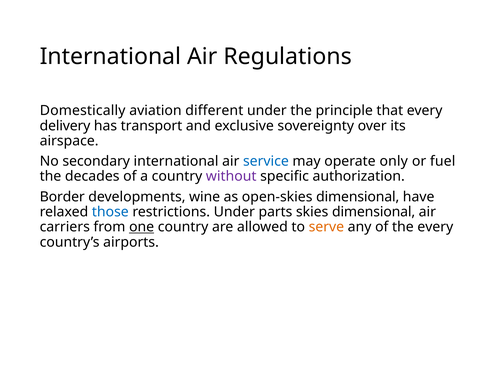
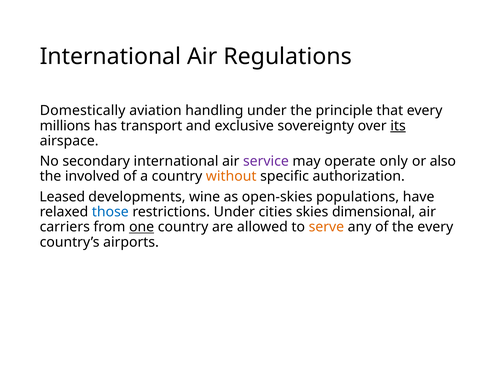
different: different -> handling (214, 111)
delivery: delivery -> millions (65, 126)
its underline: none -> present (398, 126)
service colour: blue -> purple (266, 161)
fuel: fuel -> also (443, 161)
decades: decades -> involved (92, 176)
without colour: purple -> orange (231, 176)
Border: Border -> Leased (62, 197)
open-skies dimensional: dimensional -> populations (358, 197)
parts: parts -> cities (275, 212)
